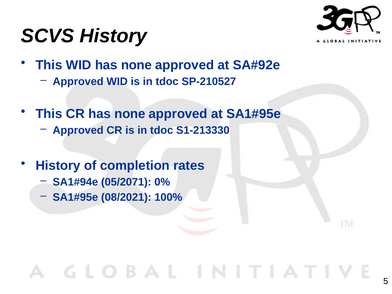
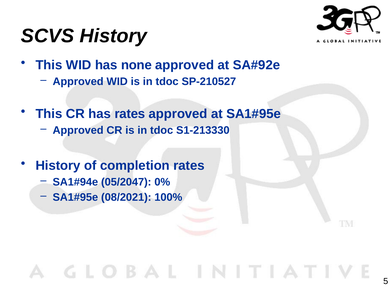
CR has none: none -> rates (130, 114)
05/2071: 05/2071 -> 05/2047 (126, 182)
